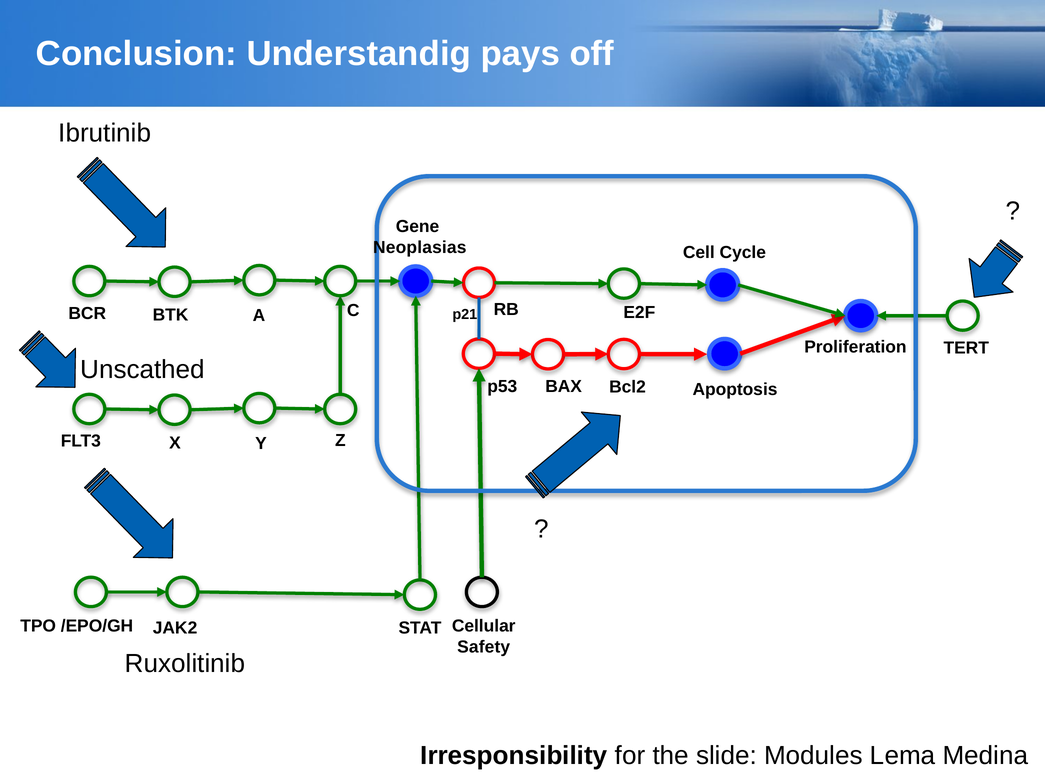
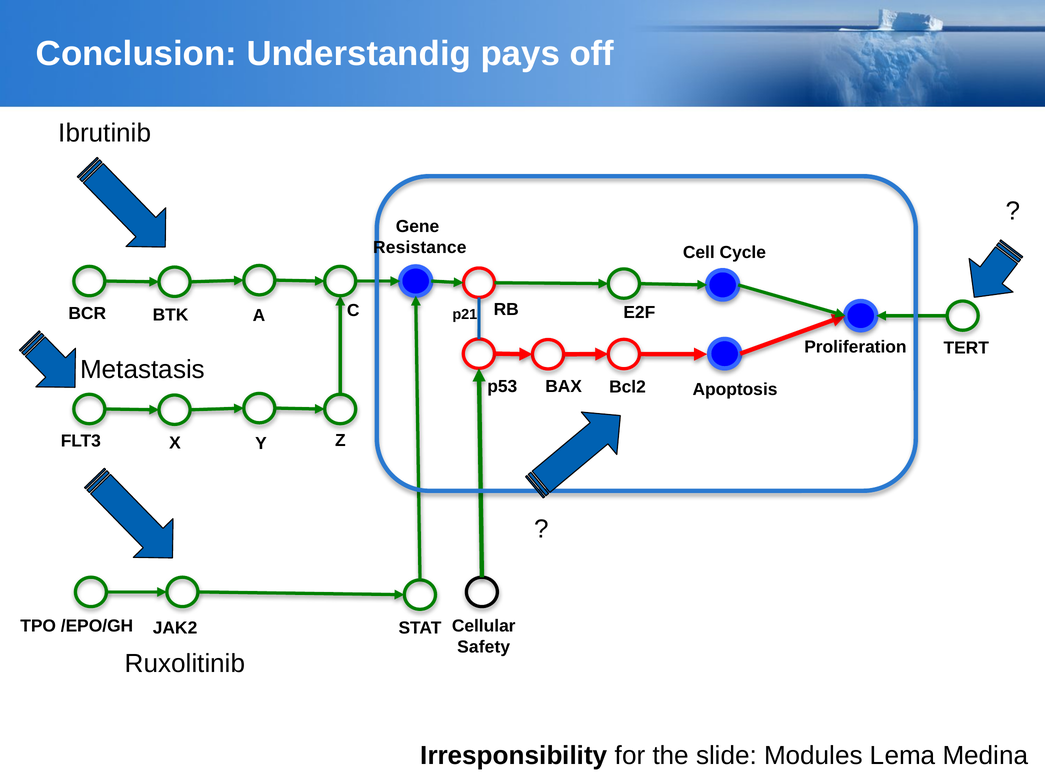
Neoplasias: Neoplasias -> Resistance (420, 247)
Unscathed: Unscathed -> Metastasis (143, 369)
